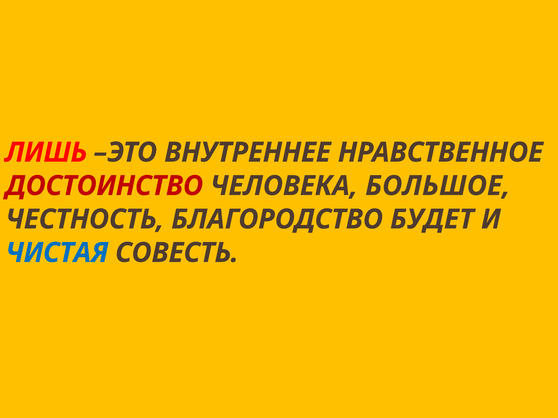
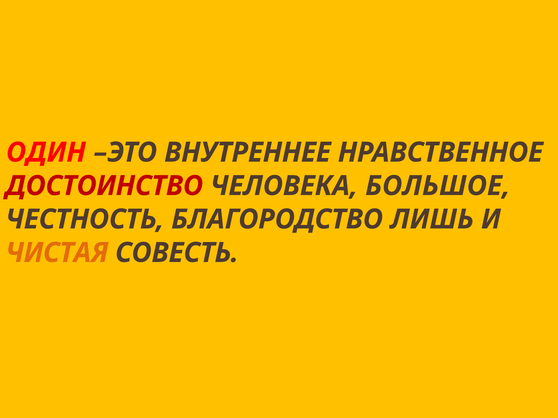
ЛИШЬ: ЛИШЬ -> ОДИН (46, 153)
БУДЕТ: БУДЕТ -> ЛИШЬ (432, 220)
ЧИСТАЯ colour: blue -> orange (57, 253)
